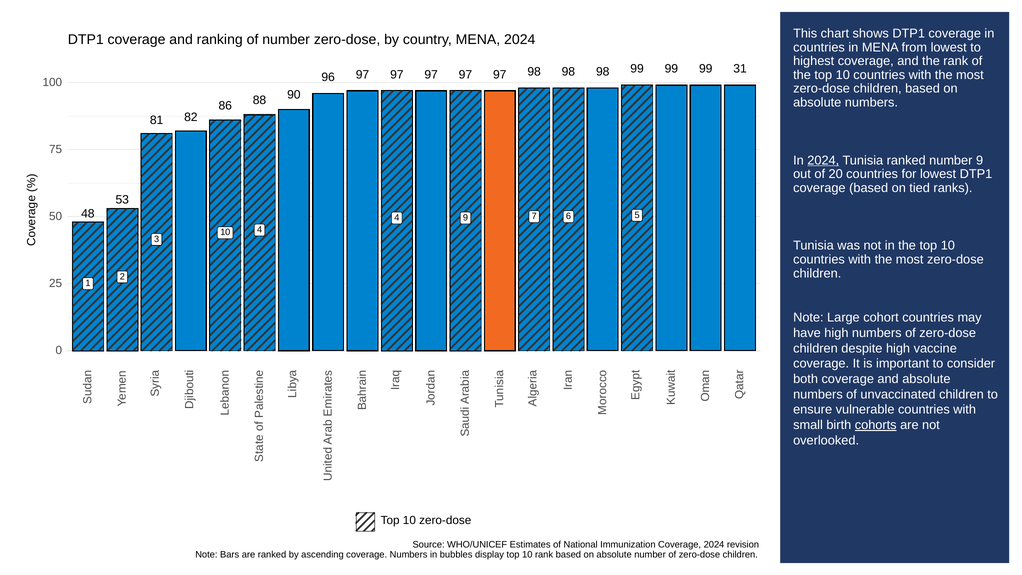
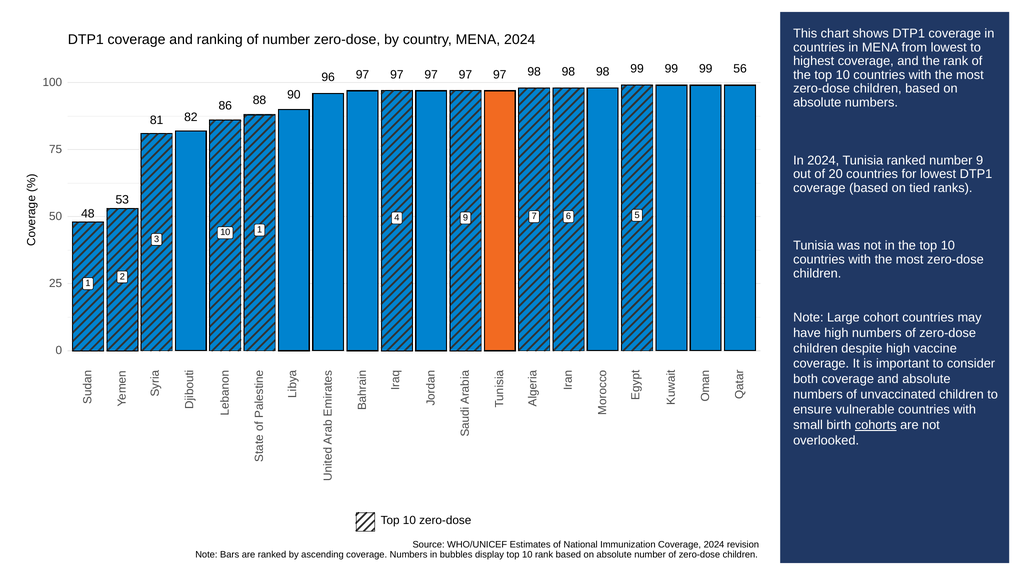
31: 31 -> 56 (740, 69)
2024 underline: present -> none (823, 160)
10 4: 4 -> 1 (260, 230)
